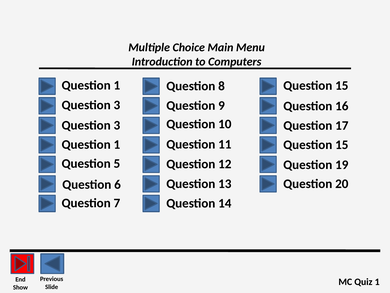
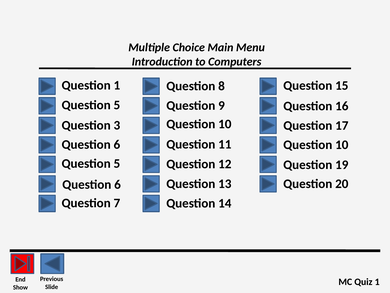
3: 3 -> 5 (117, 105)
1: 1 -> 6 (117, 144)
15: 15 -> 10 (342, 145)
